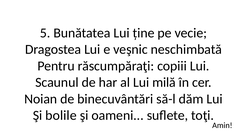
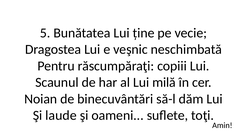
bolile: bolile -> laude (61, 115)
